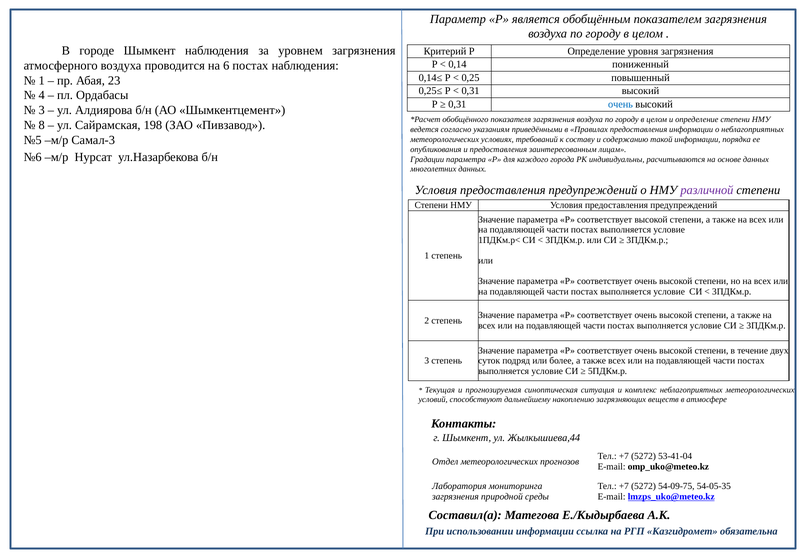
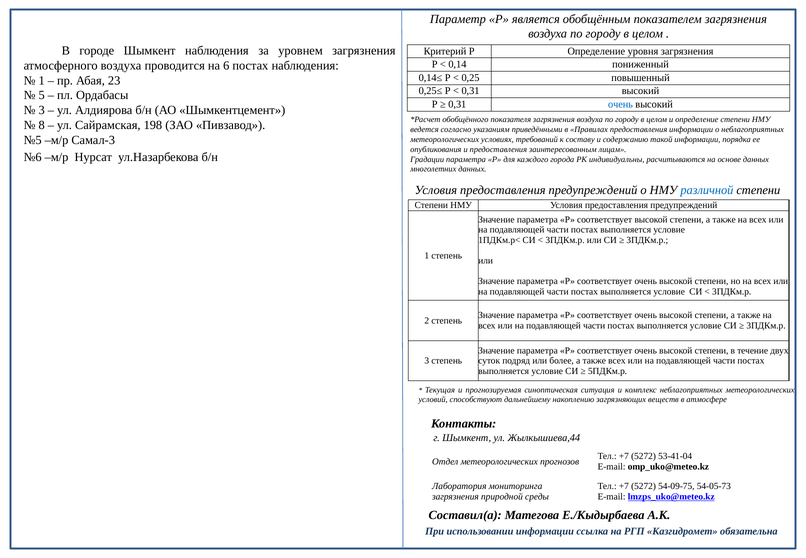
4: 4 -> 5 (42, 95)
различной colour: purple -> blue (707, 190)
54-05-35: 54-05-35 -> 54-05-73 (714, 486)
